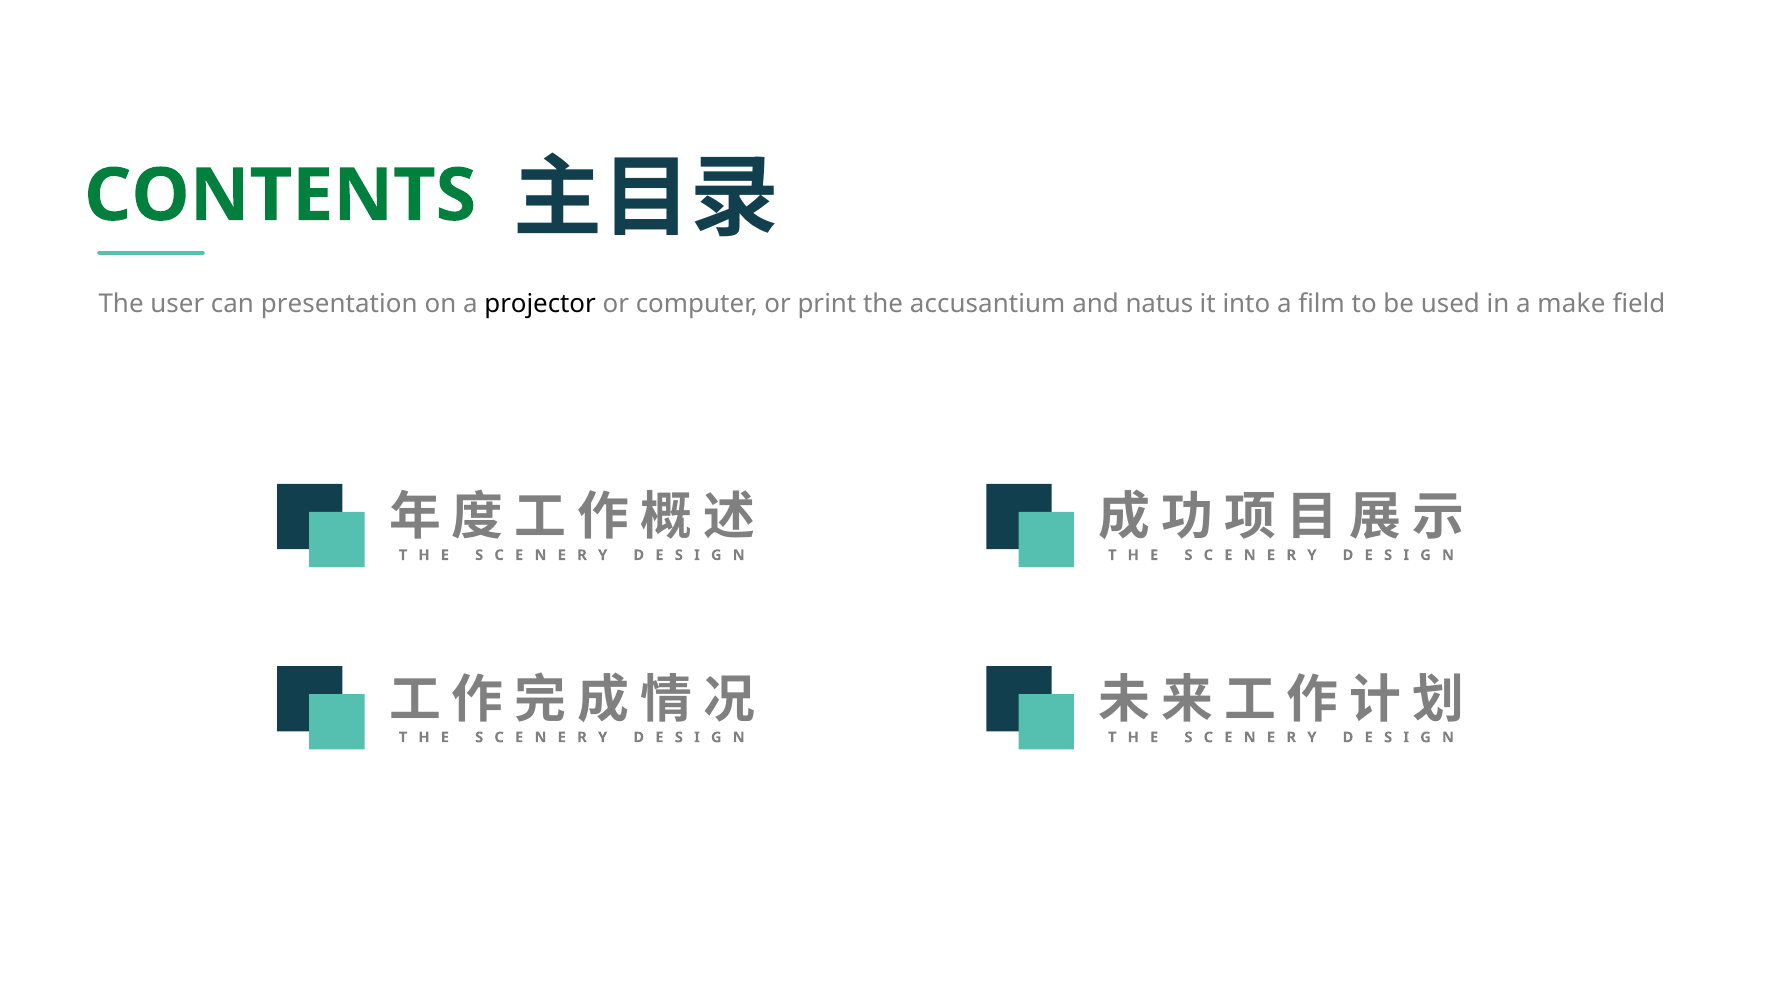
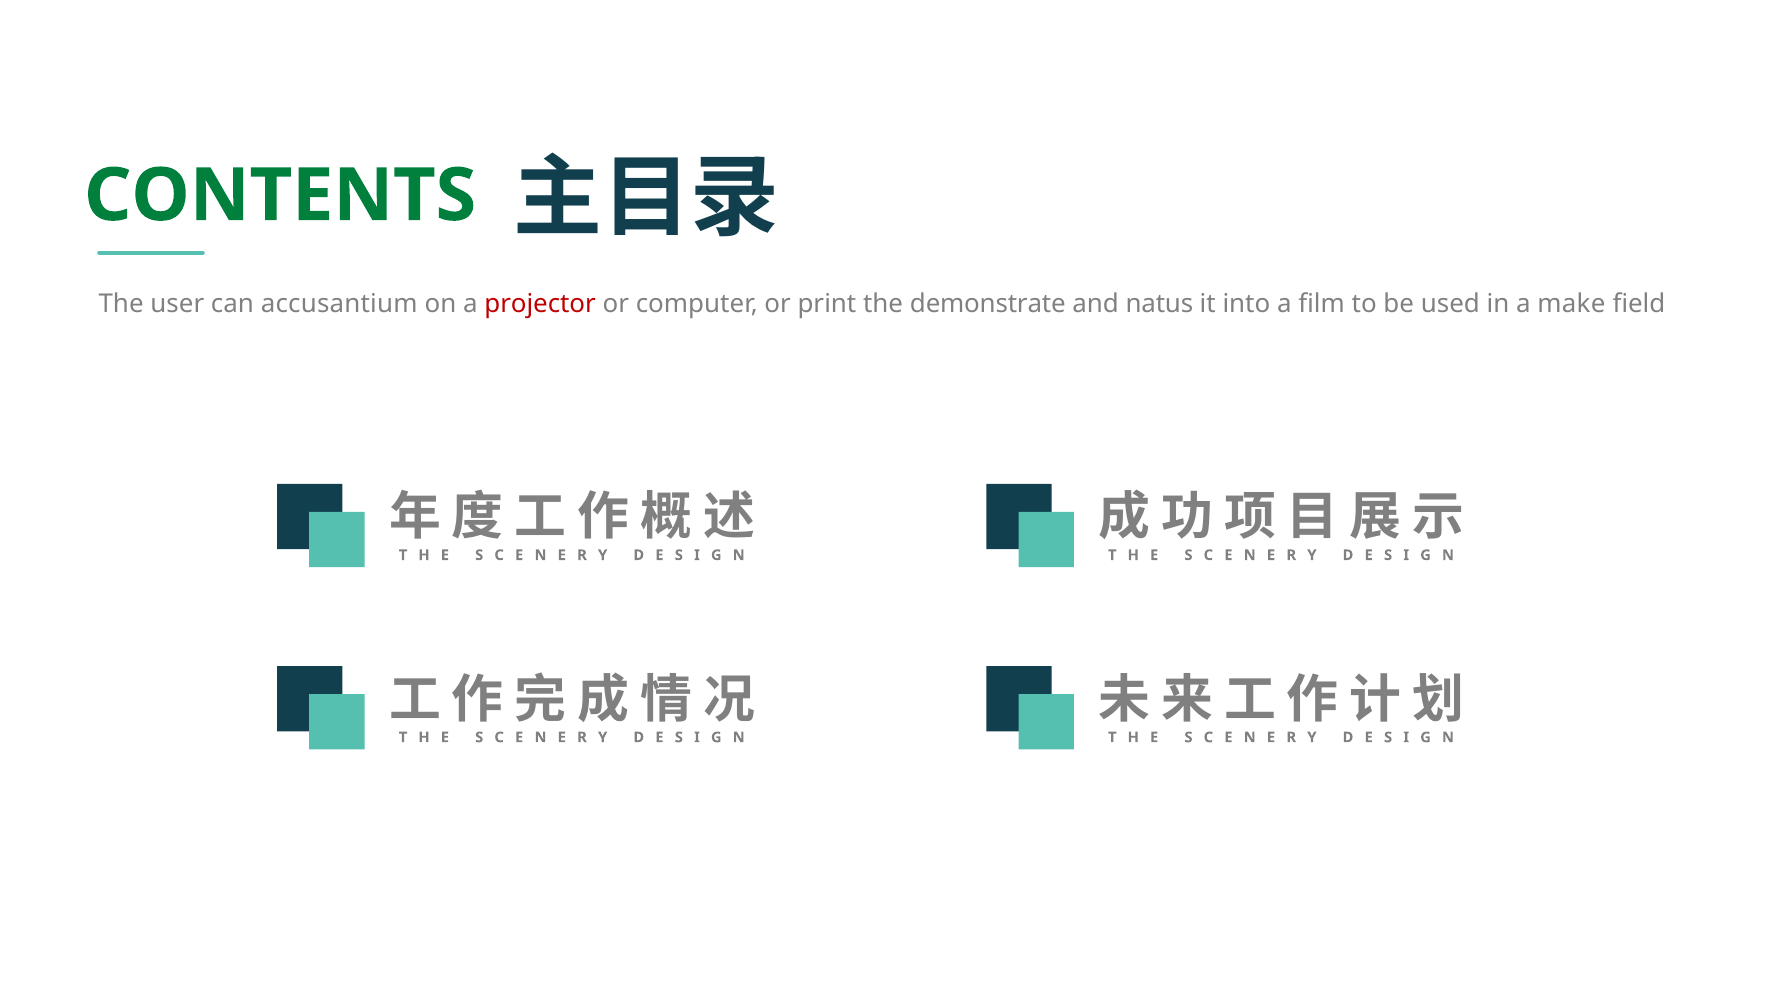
presentation: presentation -> accusantium (339, 304)
projector colour: black -> red (540, 304)
accusantium: accusantium -> demonstrate (988, 304)
